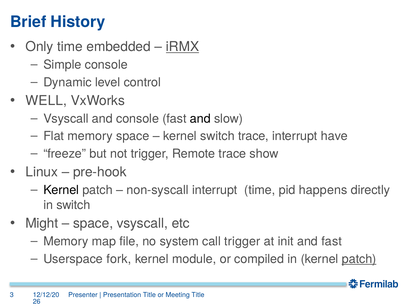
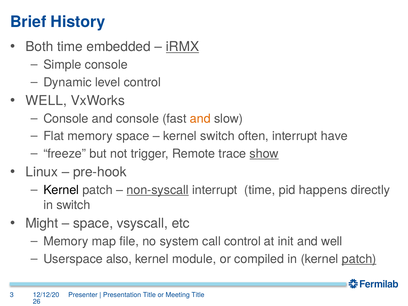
Only: Only -> Both (39, 47)
Vsyscall: Vsyscall -> Console (66, 119)
and colour: black -> orange (200, 119)
switch trace: trace -> often (253, 136)
show underline: none -> present (264, 154)
non-syscall underline: none -> present (158, 190)
call trigger: trigger -> control (242, 242)
and fast: fast -> well (332, 242)
fork: fork -> also (119, 259)
